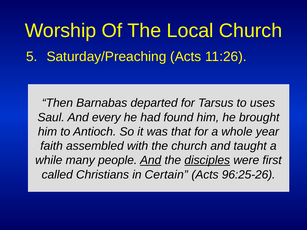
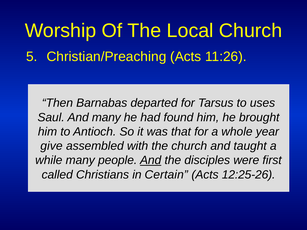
Saturday/Preaching: Saturday/Preaching -> Christian/Preaching (106, 57)
And every: every -> many (106, 117)
faith: faith -> give (51, 146)
disciples underline: present -> none (207, 160)
96:25-26: 96:25-26 -> 12:25-26 (249, 175)
